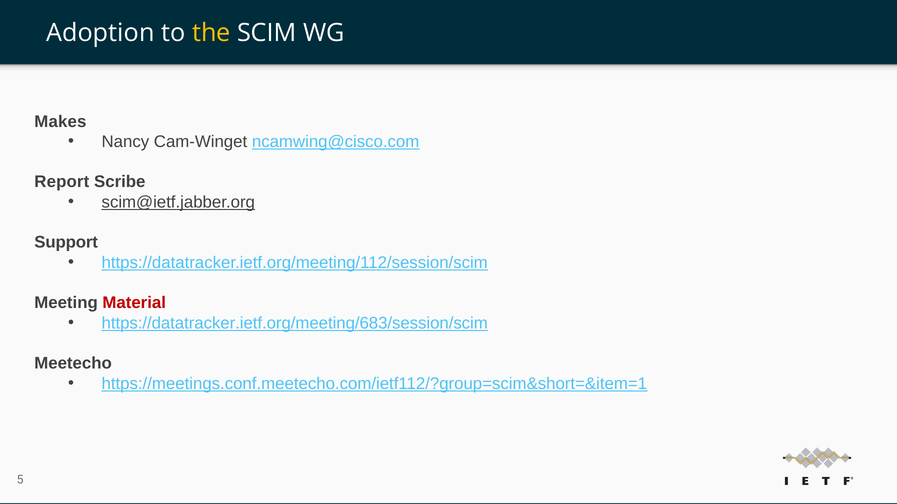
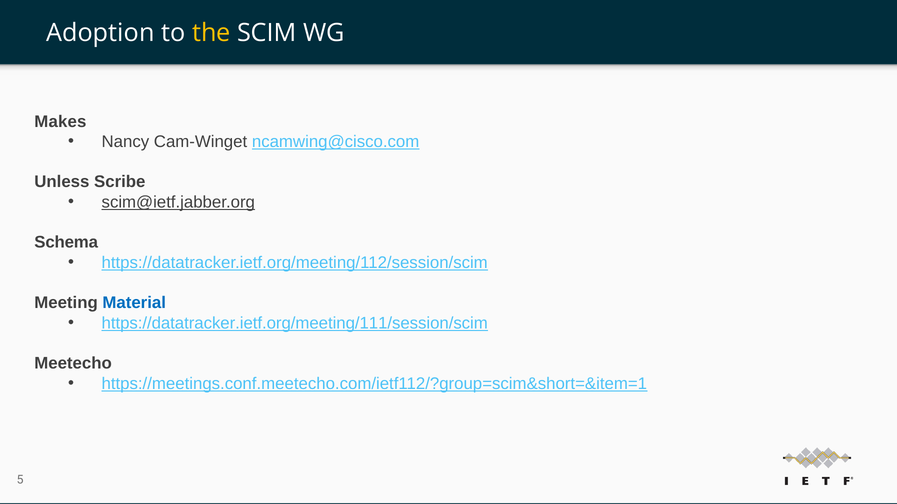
Report: Report -> Unless (62, 182)
Support: Support -> Schema (66, 243)
Material colour: red -> blue (134, 303)
https://datatracker.ietf.org/meeting/683/session/scim: https://datatracker.ietf.org/meeting/683/session/scim -> https://datatracker.ietf.org/meeting/111/session/scim (295, 323)
